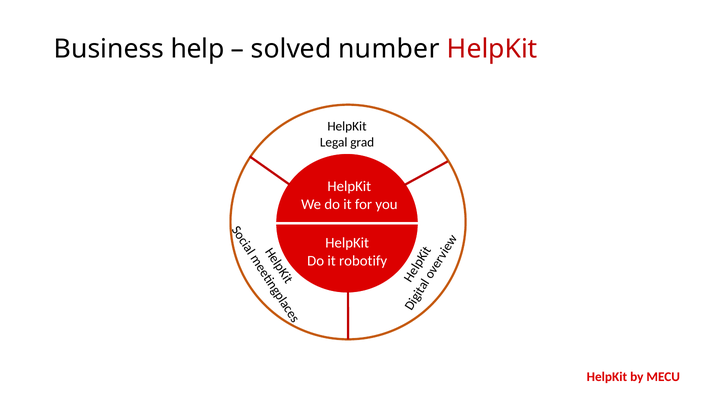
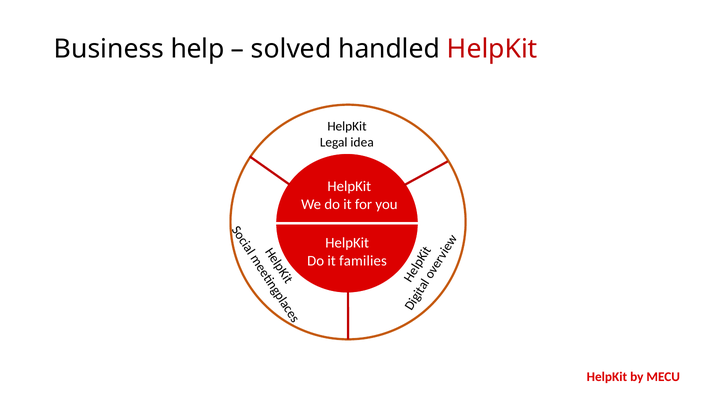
number: number -> handled (389, 49)
grad: grad -> idea (362, 142)
robotify: robotify -> families (363, 261)
